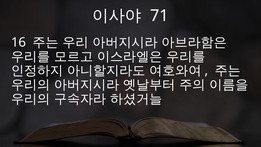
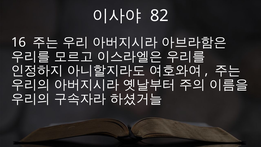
71: 71 -> 82 (159, 16)
